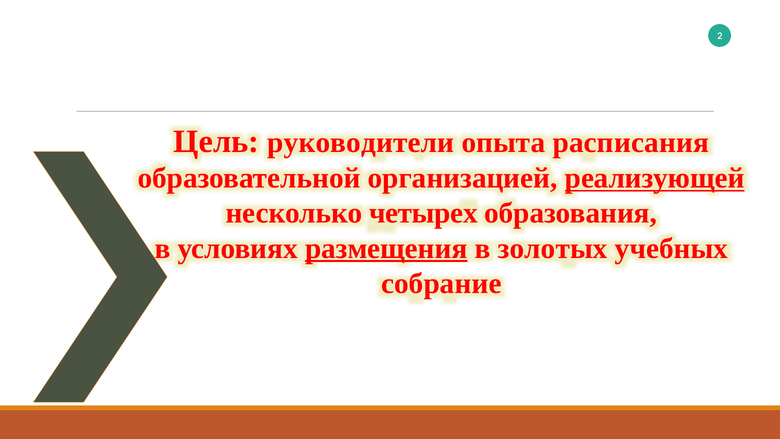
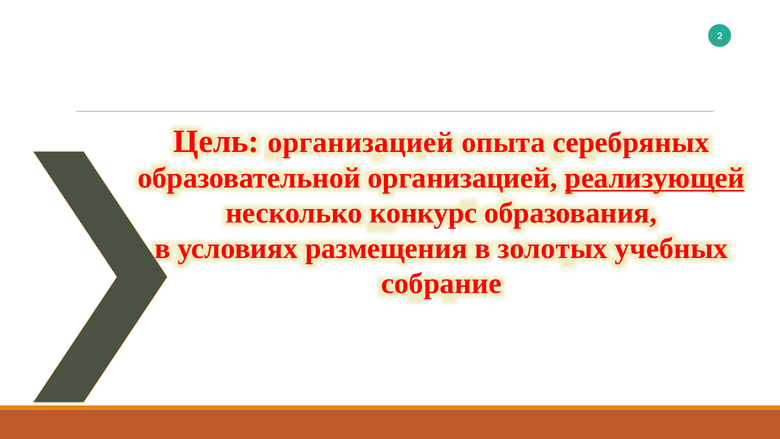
Цель руководители: руководители -> организацией (361, 142)
расписания: расписания -> серебряных (631, 142)
четырех: четырех -> конкурс (423, 213)
размещения underline: present -> none (386, 248)
